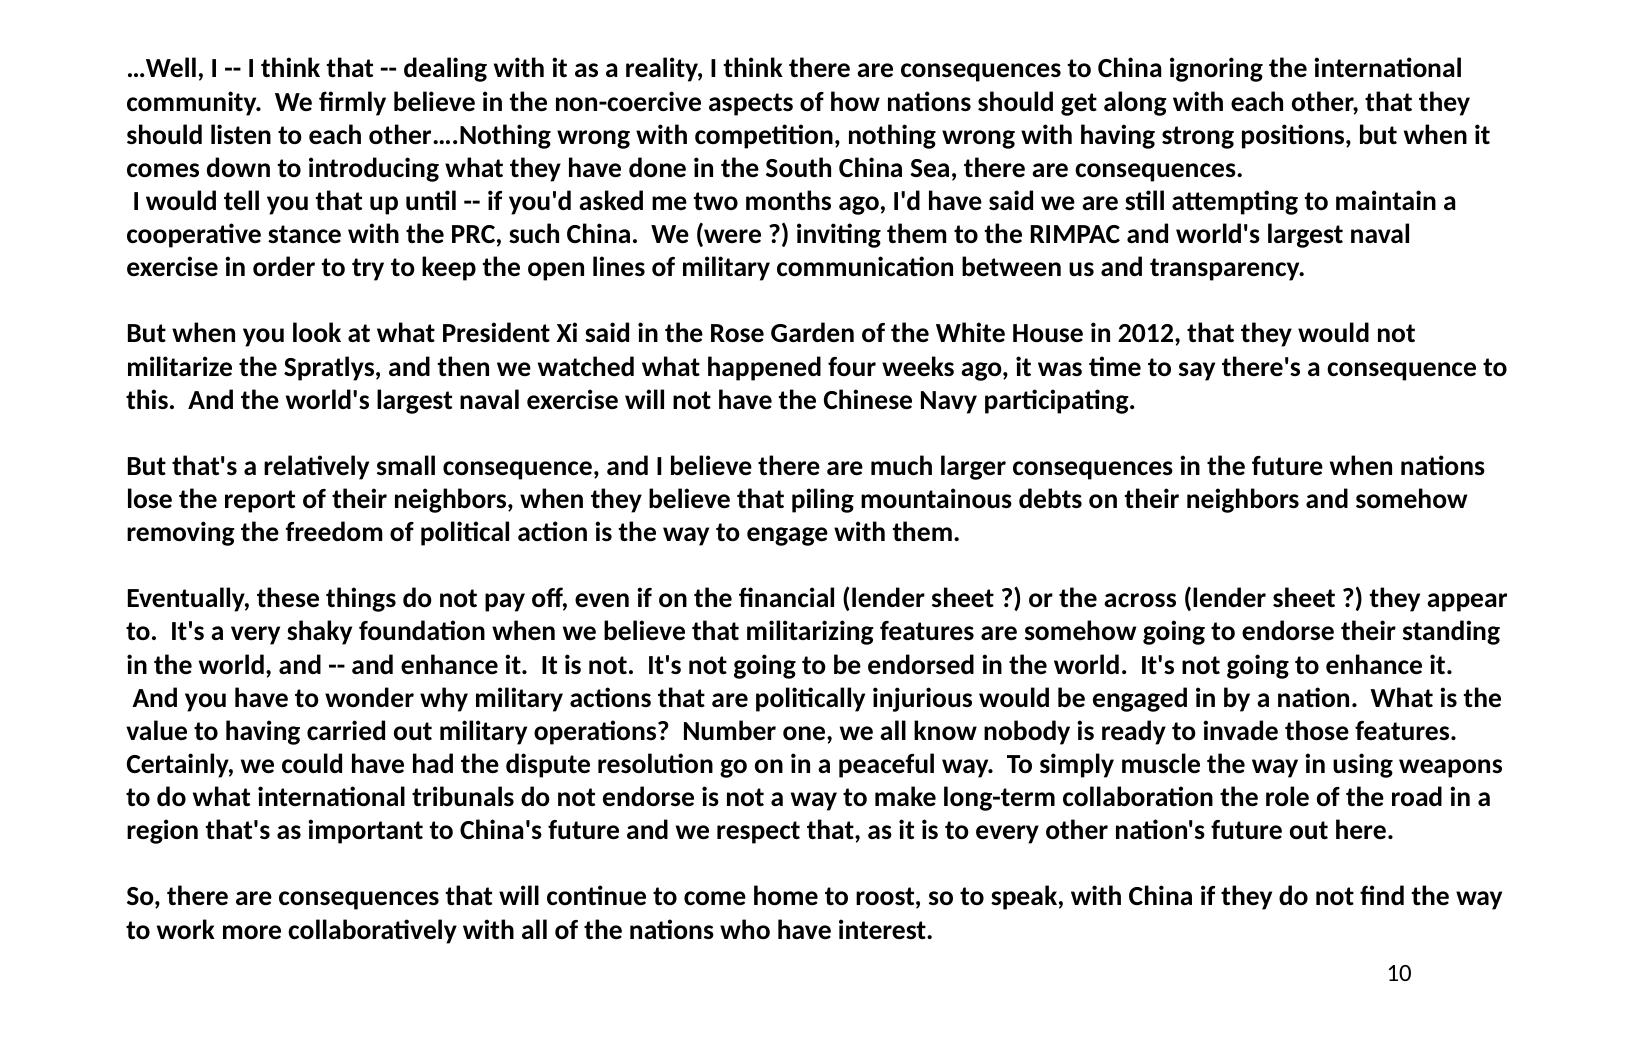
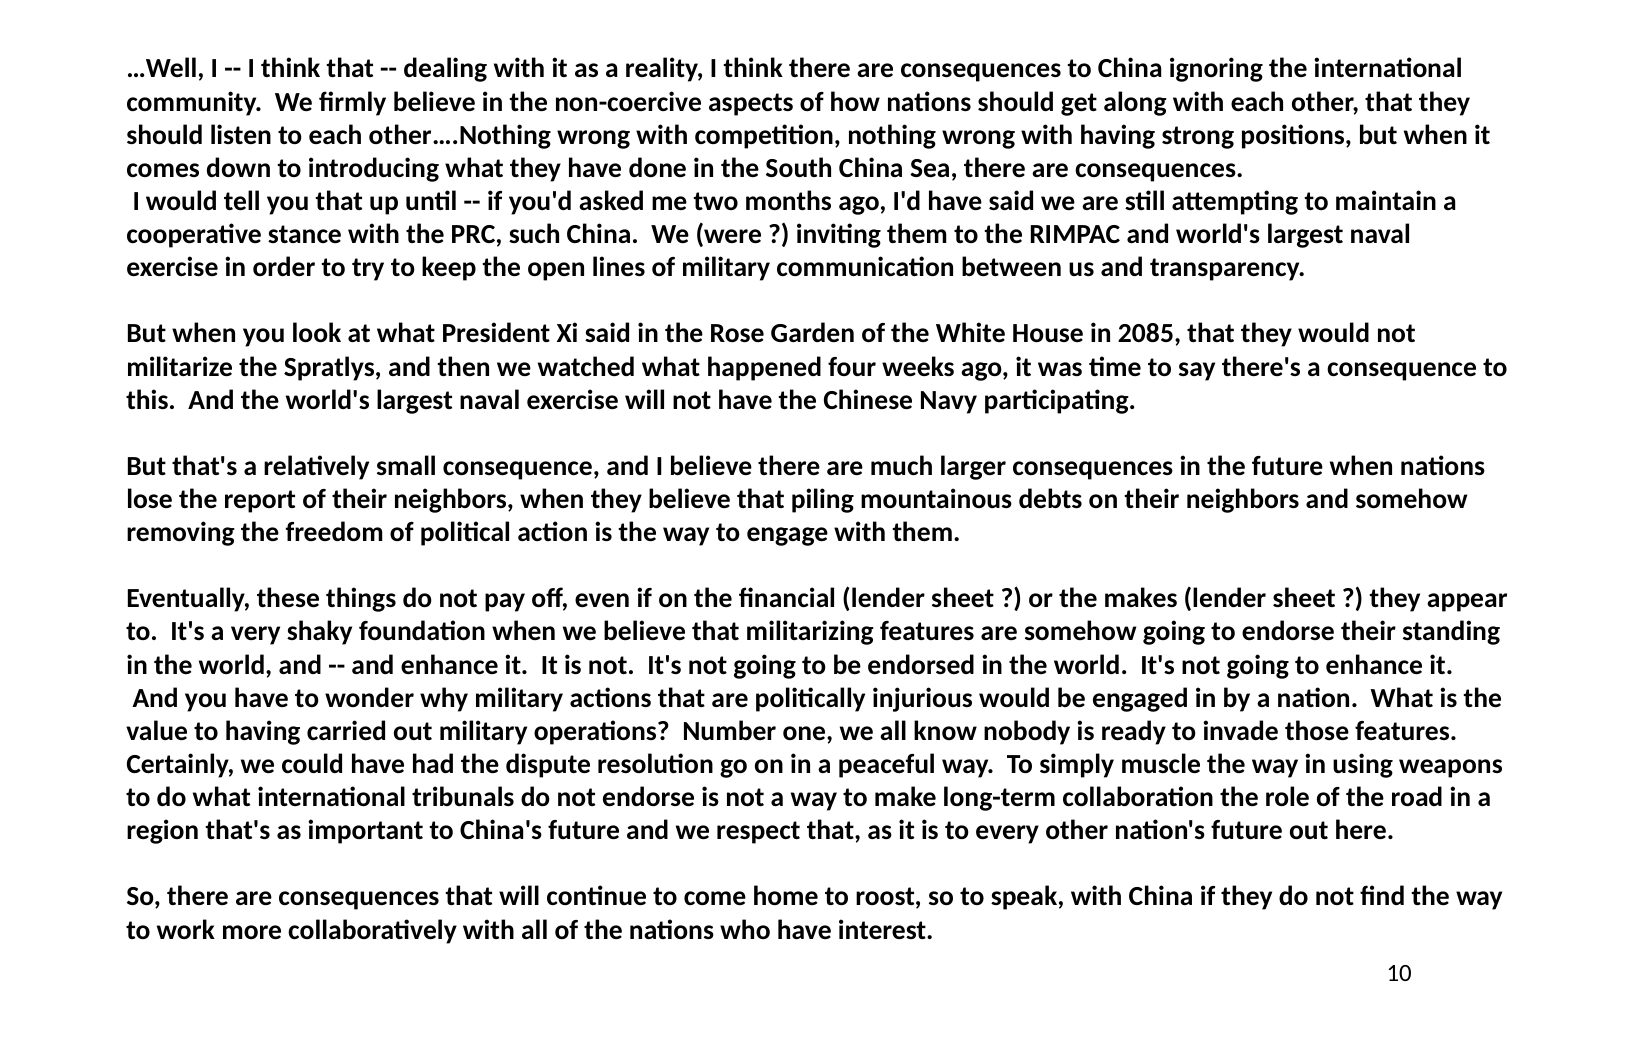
2012: 2012 -> 2085 (1150, 334)
across: across -> makes (1141, 599)
